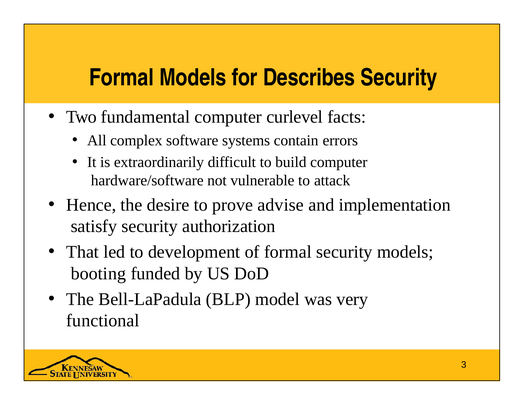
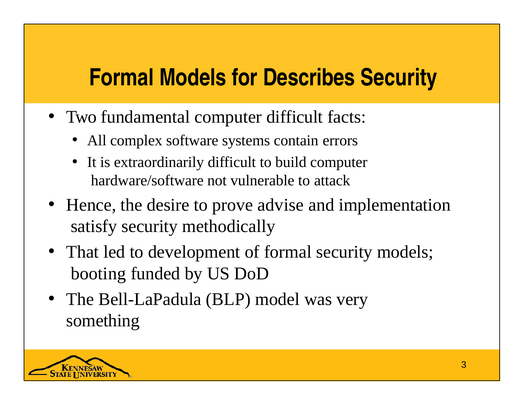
computer curlevel: curlevel -> difficult (295, 117)
authorization: authorization -> methodically (229, 226)
functional: functional -> something (103, 321)
